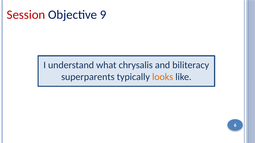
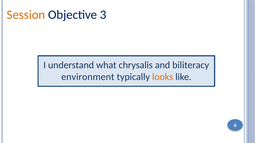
Session colour: red -> orange (26, 15)
9: 9 -> 3 (103, 15)
superparents: superparents -> environment (88, 77)
